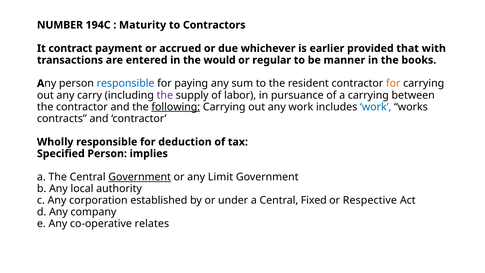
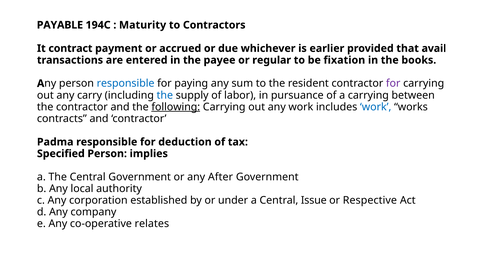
NUMBER: NUMBER -> PAYABLE (60, 25)
with: with -> avail (434, 48)
would: would -> payee (220, 60)
manner: manner -> fixation (344, 60)
for colour: orange -> purple (393, 83)
the colour: purple -> blue (165, 95)
Wholly: Wholly -> Padma (55, 142)
Government underline: present -> none (140, 177)
Limit: Limit -> After (220, 177)
Fixed: Fixed -> Issue (314, 200)
